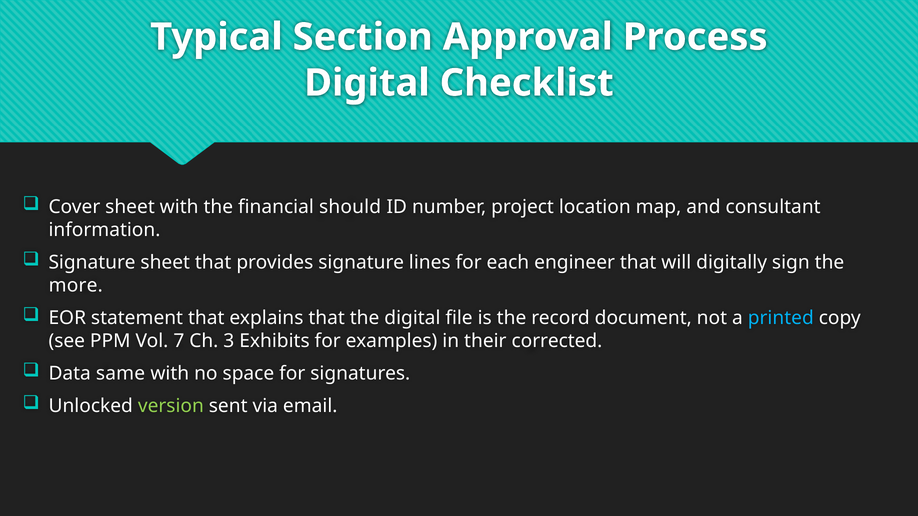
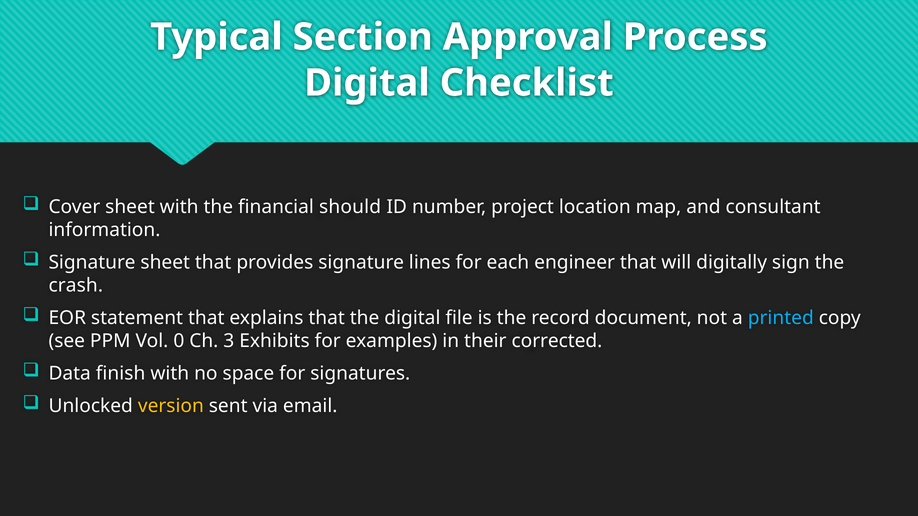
more: more -> crash (76, 286)
7: 7 -> 0 (179, 341)
same: same -> finish (121, 374)
version colour: light green -> yellow (171, 406)
